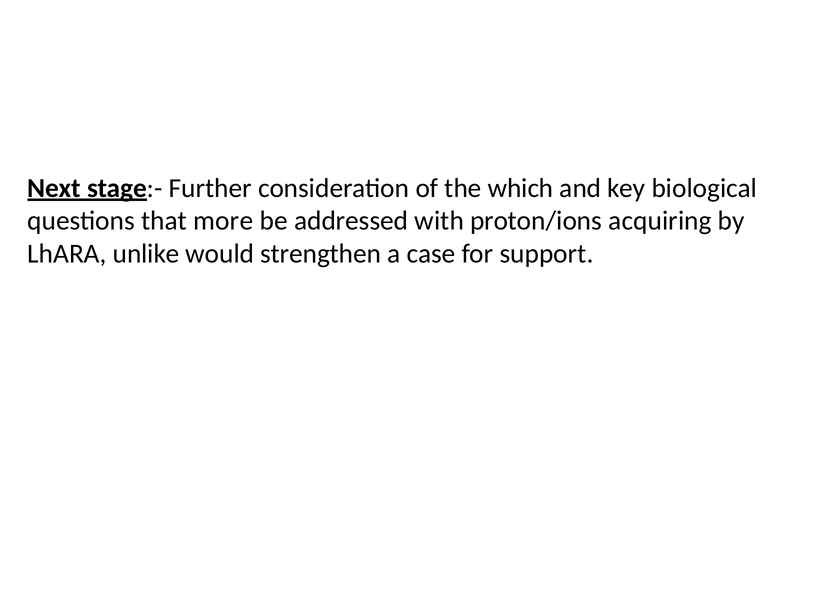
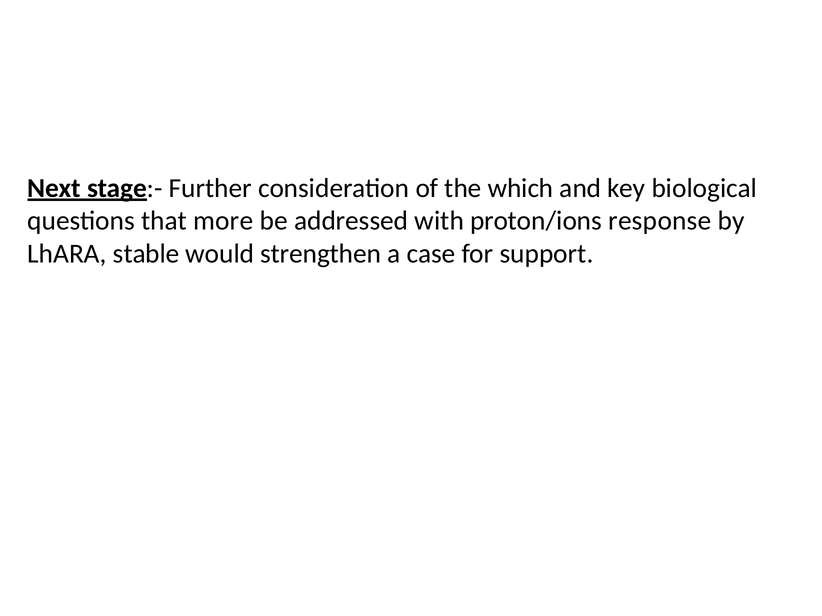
acquiring: acquiring -> response (660, 221)
unlike: unlike -> stable (146, 254)
